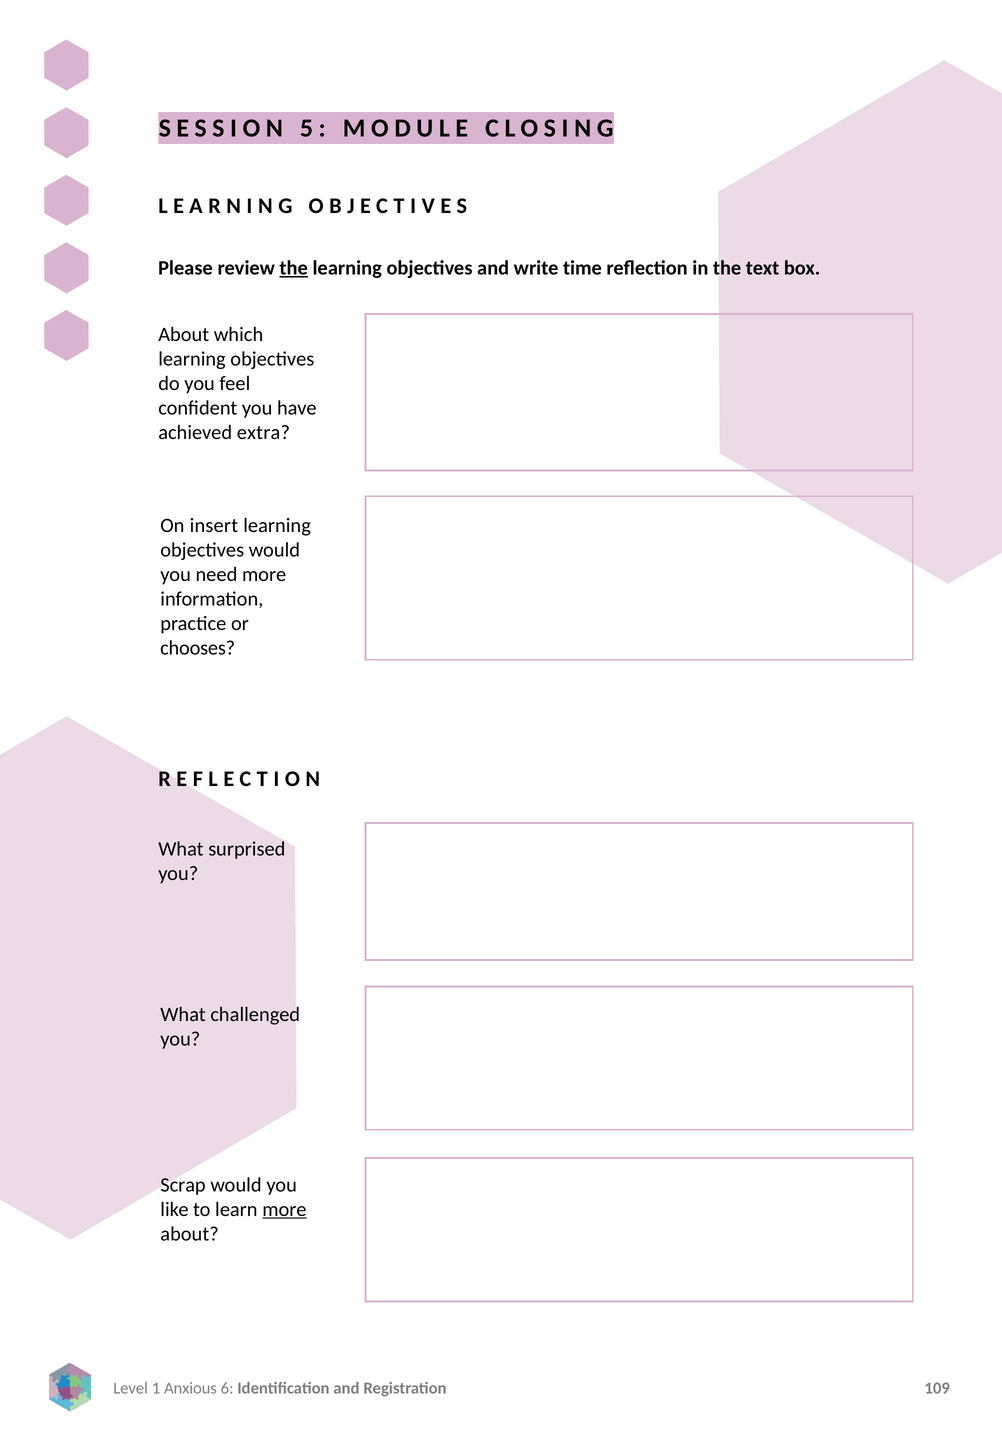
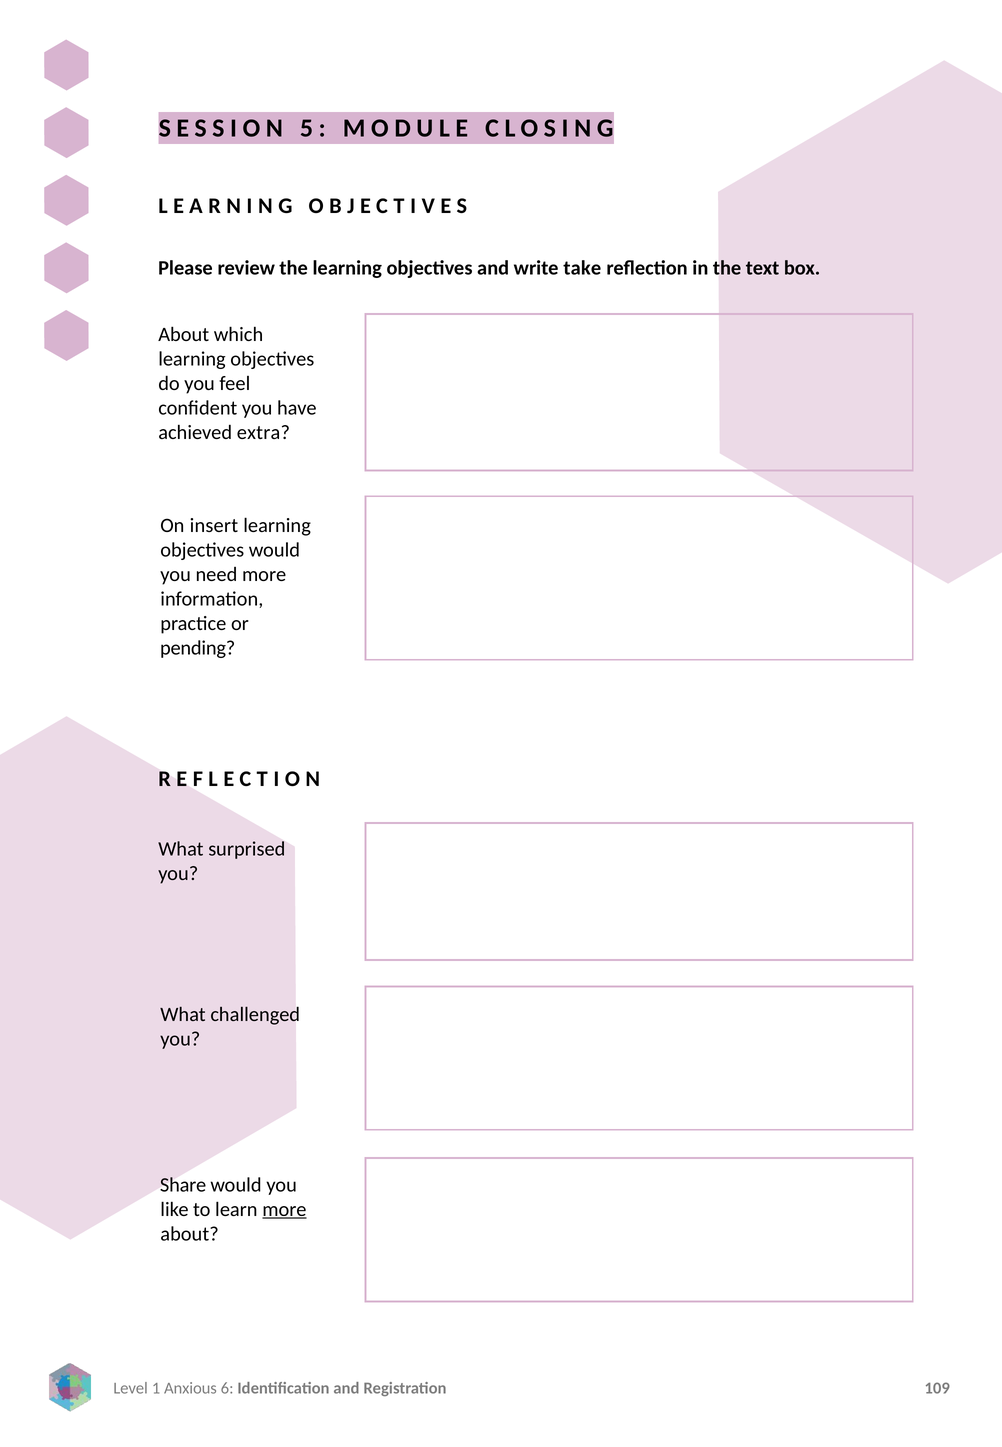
the underline: present -> none (294, 268)
time: time -> take (582, 268)
chooses: chooses -> pending (198, 648)
Scrap: Scrap -> Share (183, 1185)
